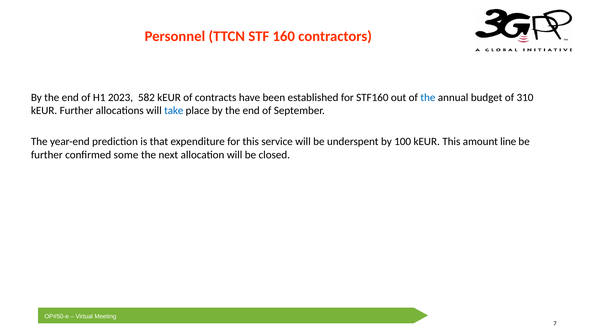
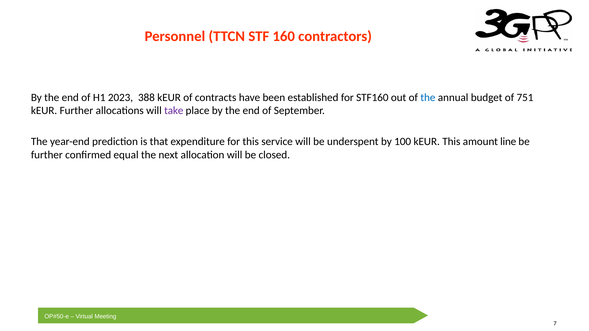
582: 582 -> 388 (146, 98)
310: 310 -> 751 (525, 98)
take colour: blue -> purple (174, 111)
some: some -> equal (126, 155)
